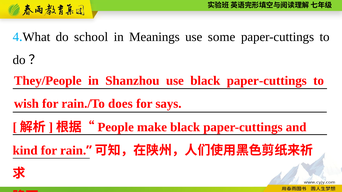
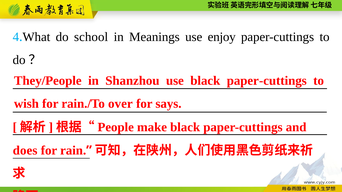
some: some -> enjoy (222, 37)
does: does -> over (120, 104)
kind: kind -> does (25, 151)
